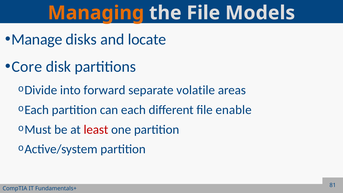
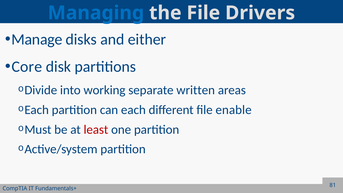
Managing colour: orange -> blue (96, 13)
Models: Models -> Drivers (260, 13)
locate: locate -> either (147, 39)
forward: forward -> working (104, 90)
volatile: volatile -> written (196, 90)
